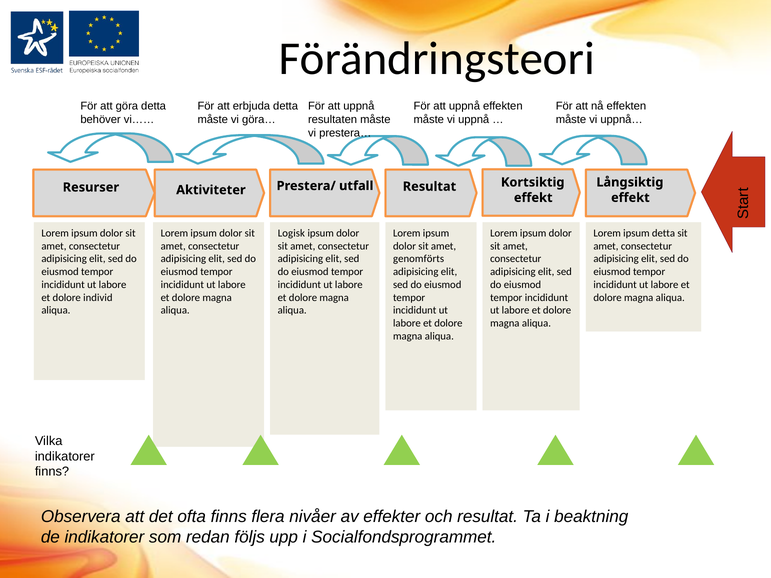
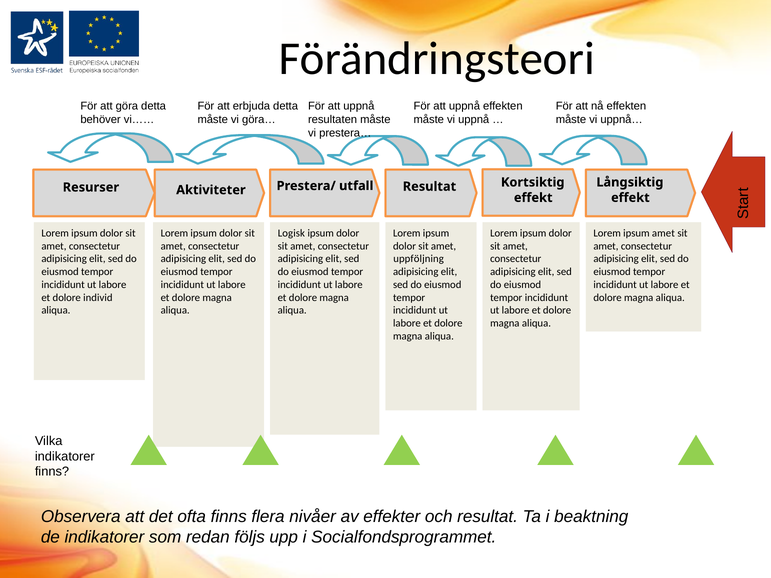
ipsum detta: detta -> amet (663, 233)
genomförts: genomförts -> uppföljning (419, 259)
